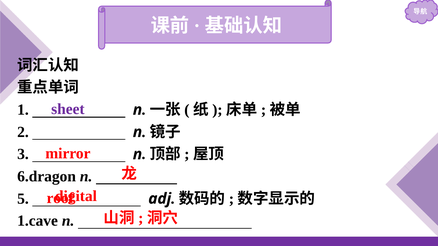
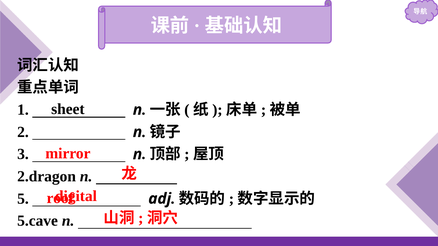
sheet colour: purple -> black (68, 109)
6.dragon: 6.dragon -> 2.dragon (47, 177)
1.cave: 1.cave -> 5.cave (38, 221)
